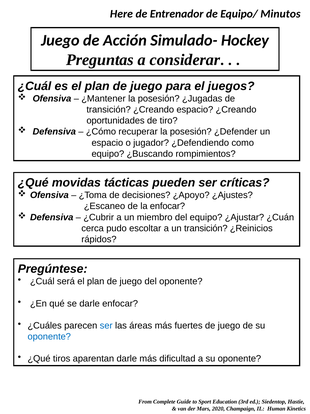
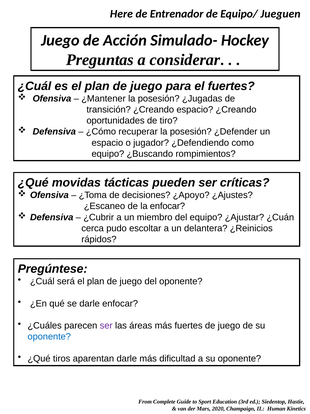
Minutos: Minutos -> Jueguen (280, 14)
el juegos: juegos -> fuertes (231, 86)
un transición: transición -> delantera (206, 228)
ser colour: blue -> purple (106, 325)
